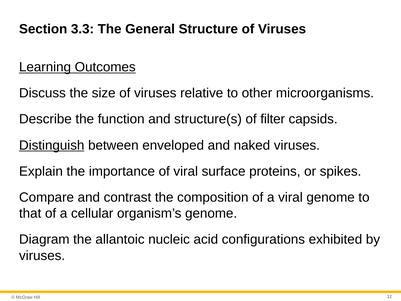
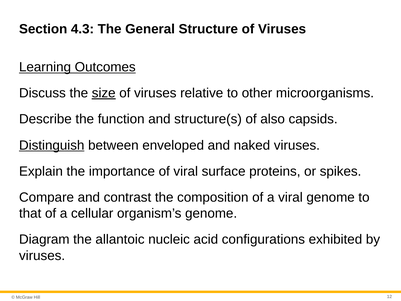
3.3: 3.3 -> 4.3 (82, 29)
size underline: none -> present (104, 93)
filter: filter -> also (273, 119)
